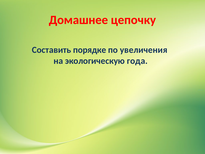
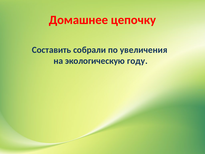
порядке: порядке -> собрали (90, 50)
года: года -> году (137, 61)
